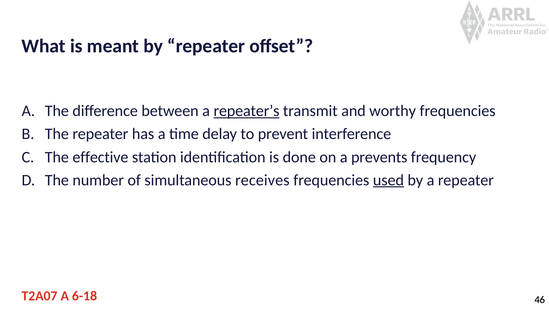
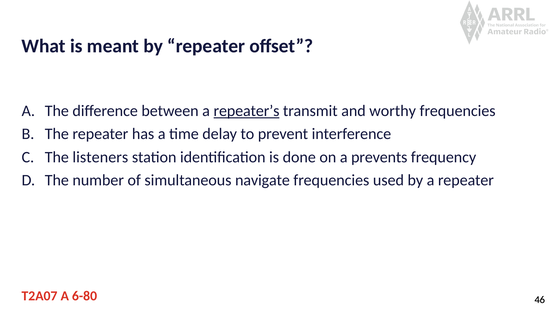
effective: effective -> listeners (100, 157)
receives: receives -> navigate (262, 180)
used underline: present -> none (388, 180)
6-18: 6-18 -> 6-80 (85, 296)
